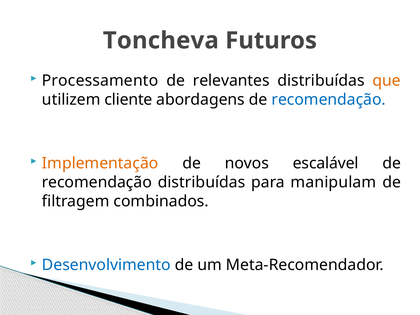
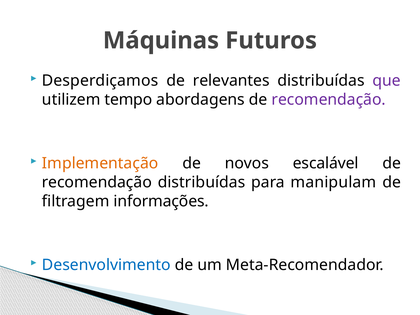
Toncheva: Toncheva -> Máquinas (161, 41)
Processamento: Processamento -> Desperdiçamos (100, 81)
que colour: orange -> purple (387, 81)
cliente: cliente -> tempo (128, 100)
recomendação colour: blue -> purple (329, 100)
combinados: combinados -> informações (161, 201)
